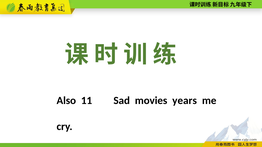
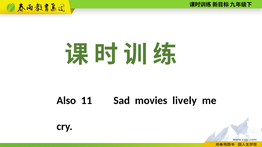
years: years -> lively (185, 101)
